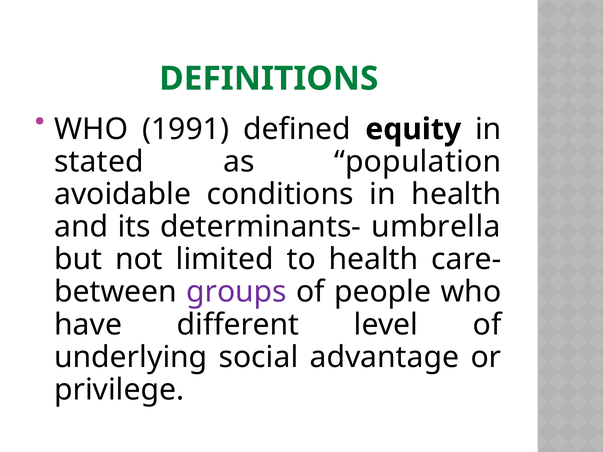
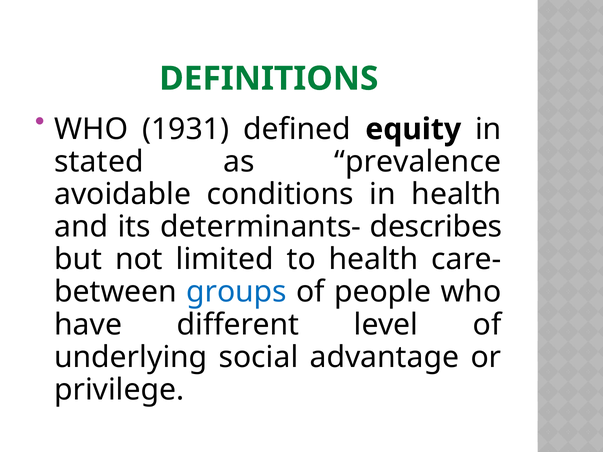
1991: 1991 -> 1931 (186, 129)
population: population -> prevalence (418, 162)
umbrella: umbrella -> describes (436, 227)
groups colour: purple -> blue (237, 292)
